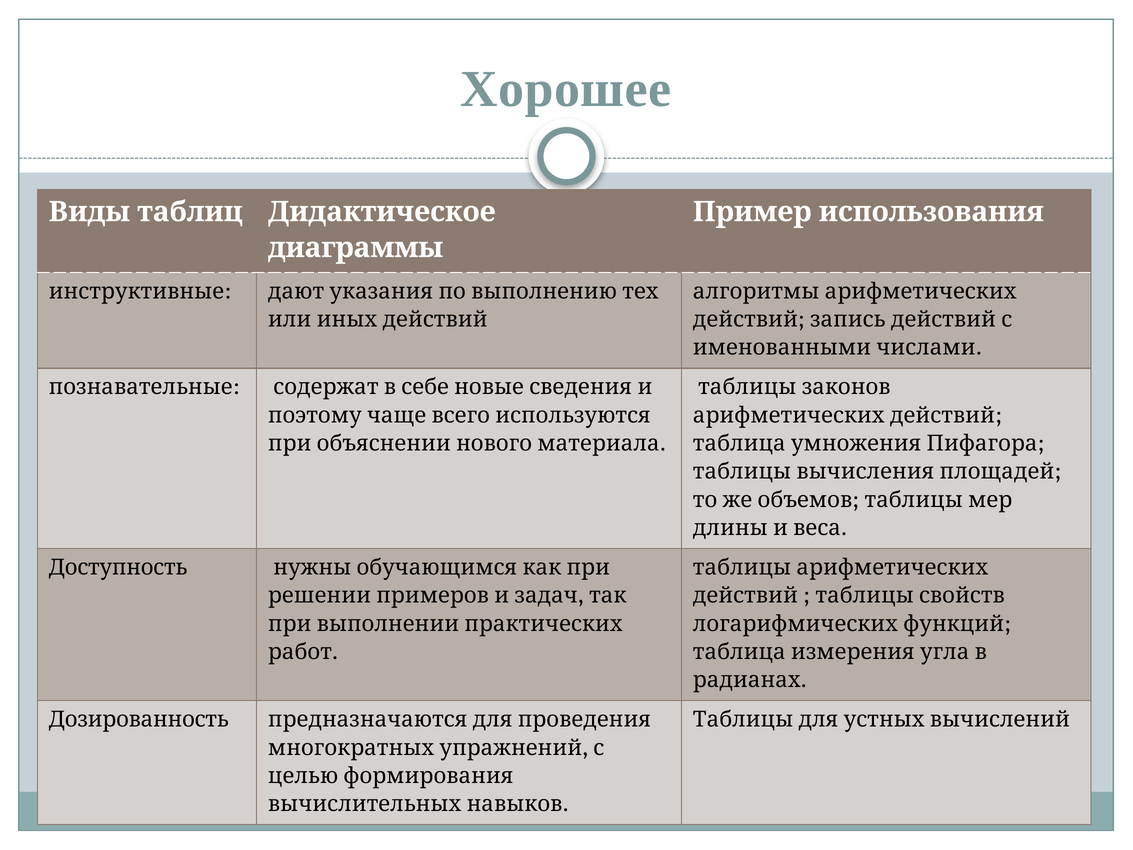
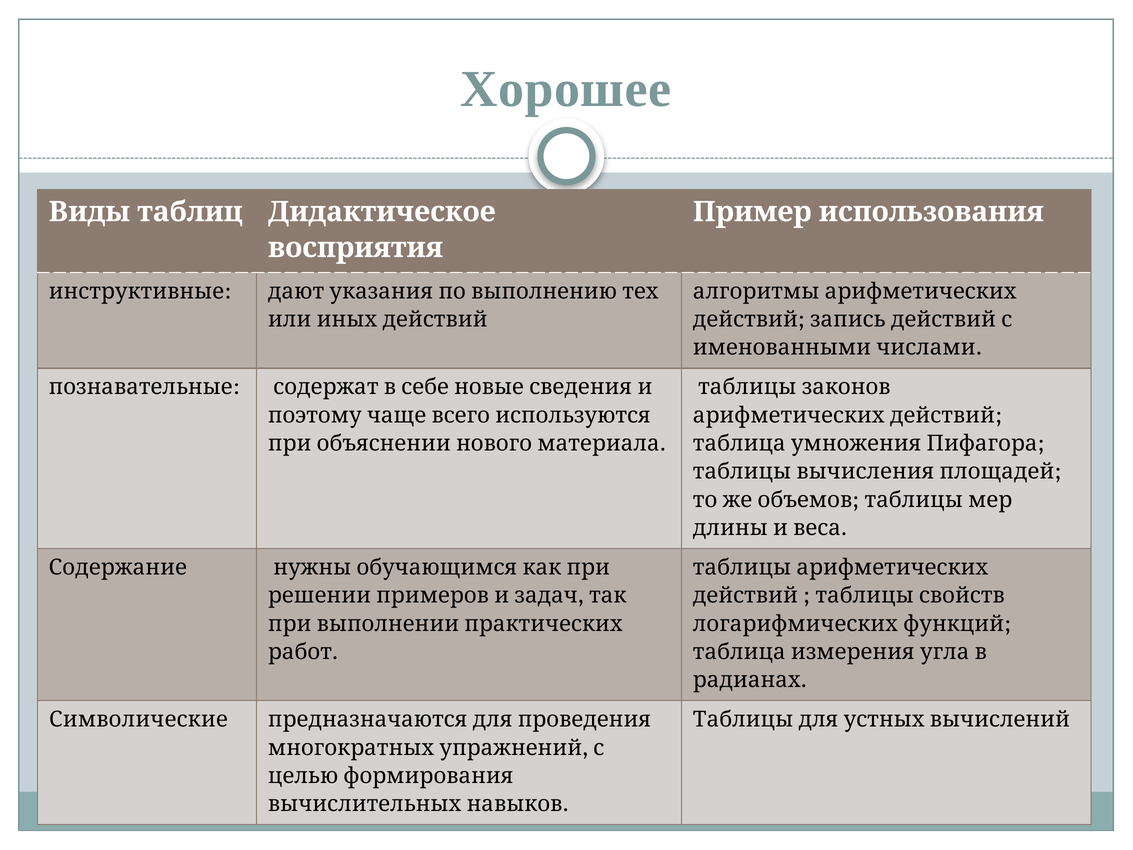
диаграммы: диаграммы -> восприятия (356, 248)
Доступность: Доступность -> Содержание (118, 567)
Дозированность: Дозированность -> Символические (138, 719)
